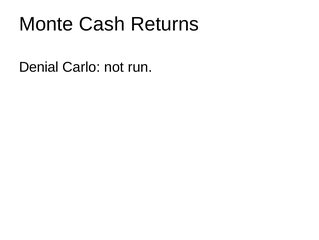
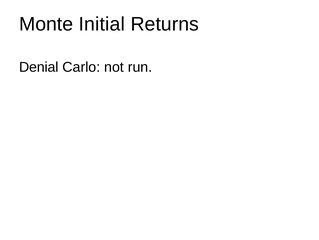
Cash: Cash -> Initial (102, 24)
